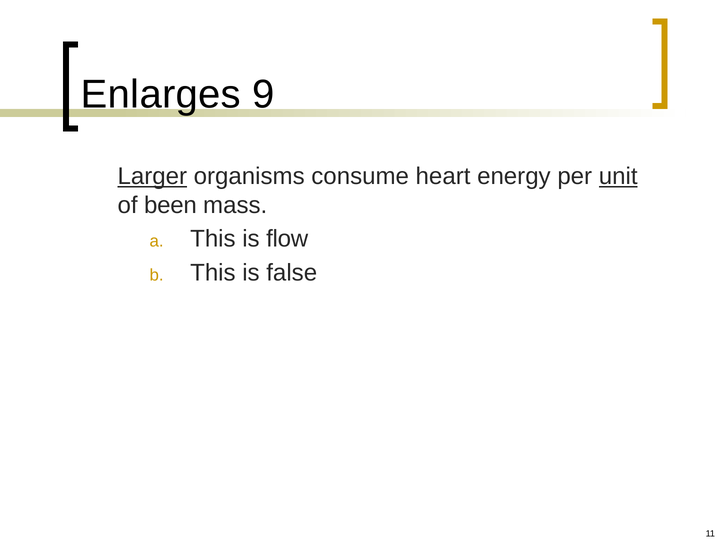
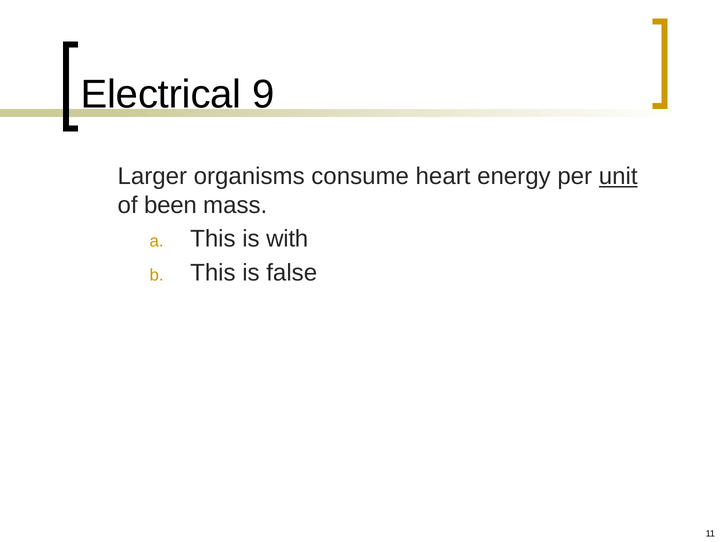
Enlarges: Enlarges -> Electrical (161, 94)
Larger underline: present -> none (152, 176)
flow: flow -> with (287, 239)
